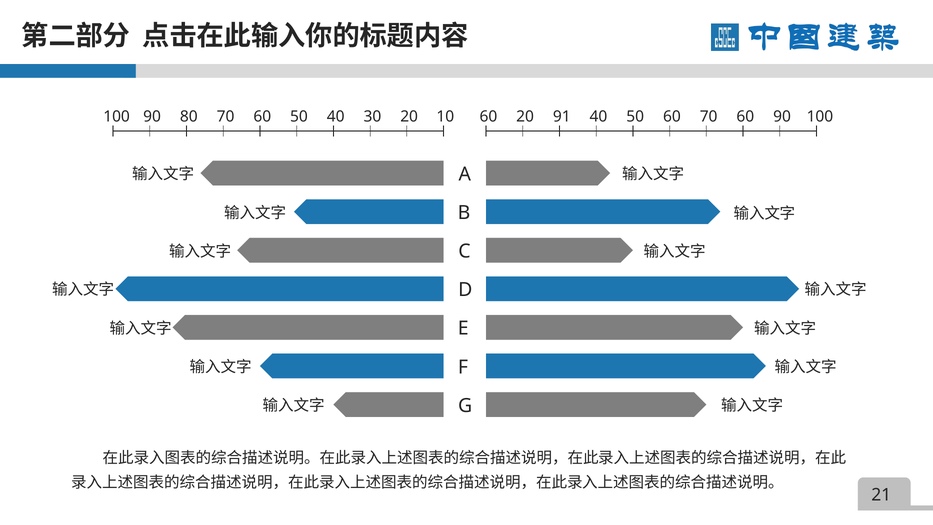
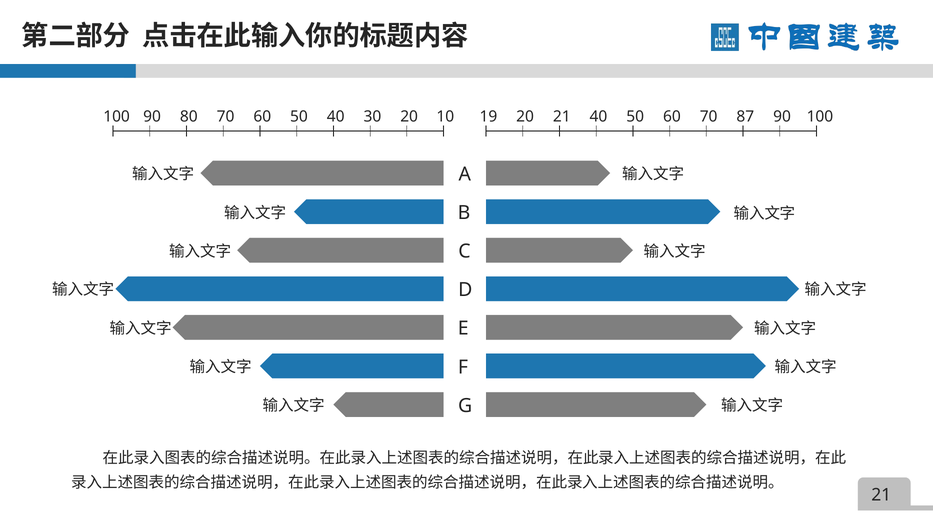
100 60: 60 -> 19 (488, 117)
20 91: 91 -> 21 (562, 117)
70 60: 60 -> 87 (745, 117)
